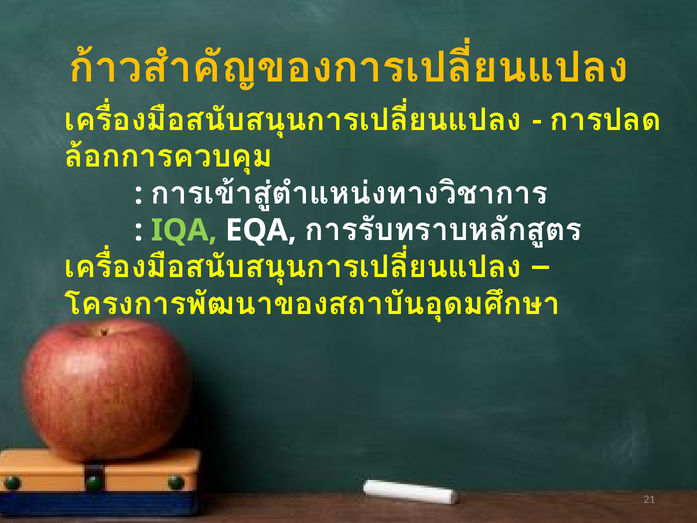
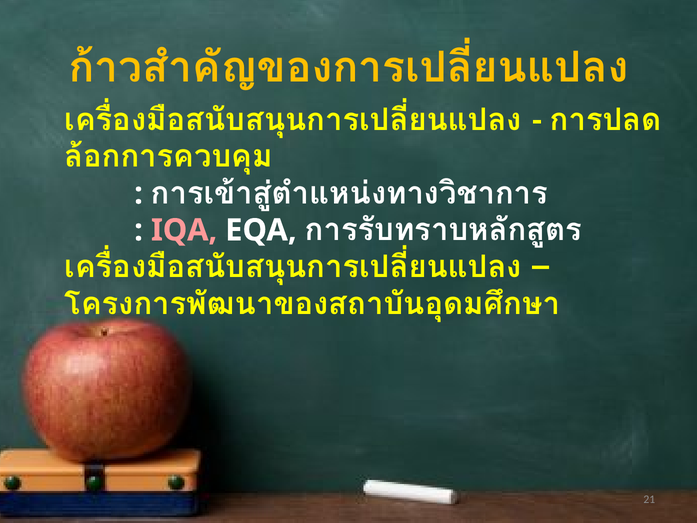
IQA colour: light green -> pink (184, 230)
